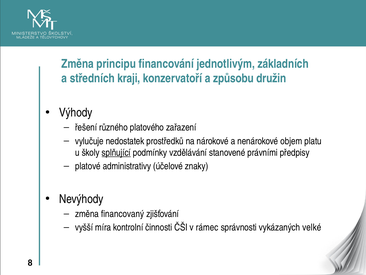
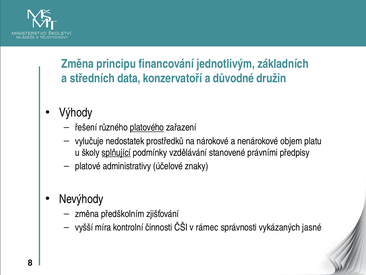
kraji: kraji -> data (129, 78)
způsobu: způsobu -> důvodné (233, 78)
platového underline: none -> present (147, 127)
financovaný: financovaný -> předškolním (123, 214)
velké: velké -> jasné (312, 227)
